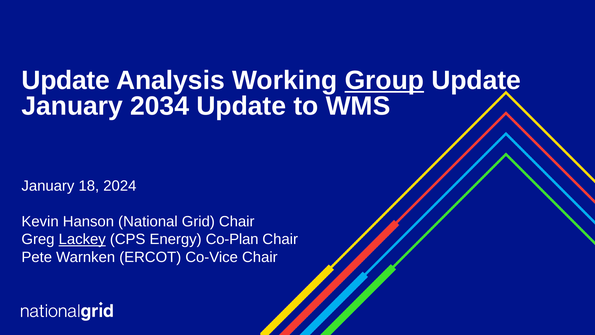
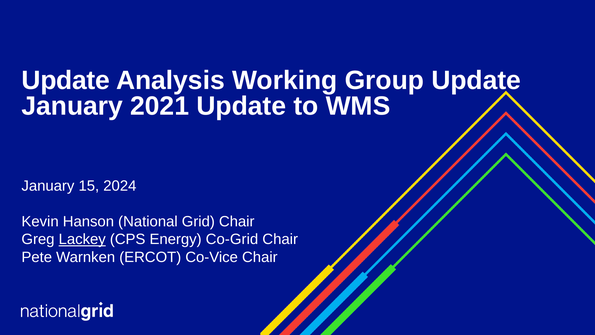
Group underline: present -> none (384, 80)
2034: 2034 -> 2021 (160, 106)
18: 18 -> 15 (89, 186)
Co-Plan: Co-Plan -> Co-Grid (232, 239)
